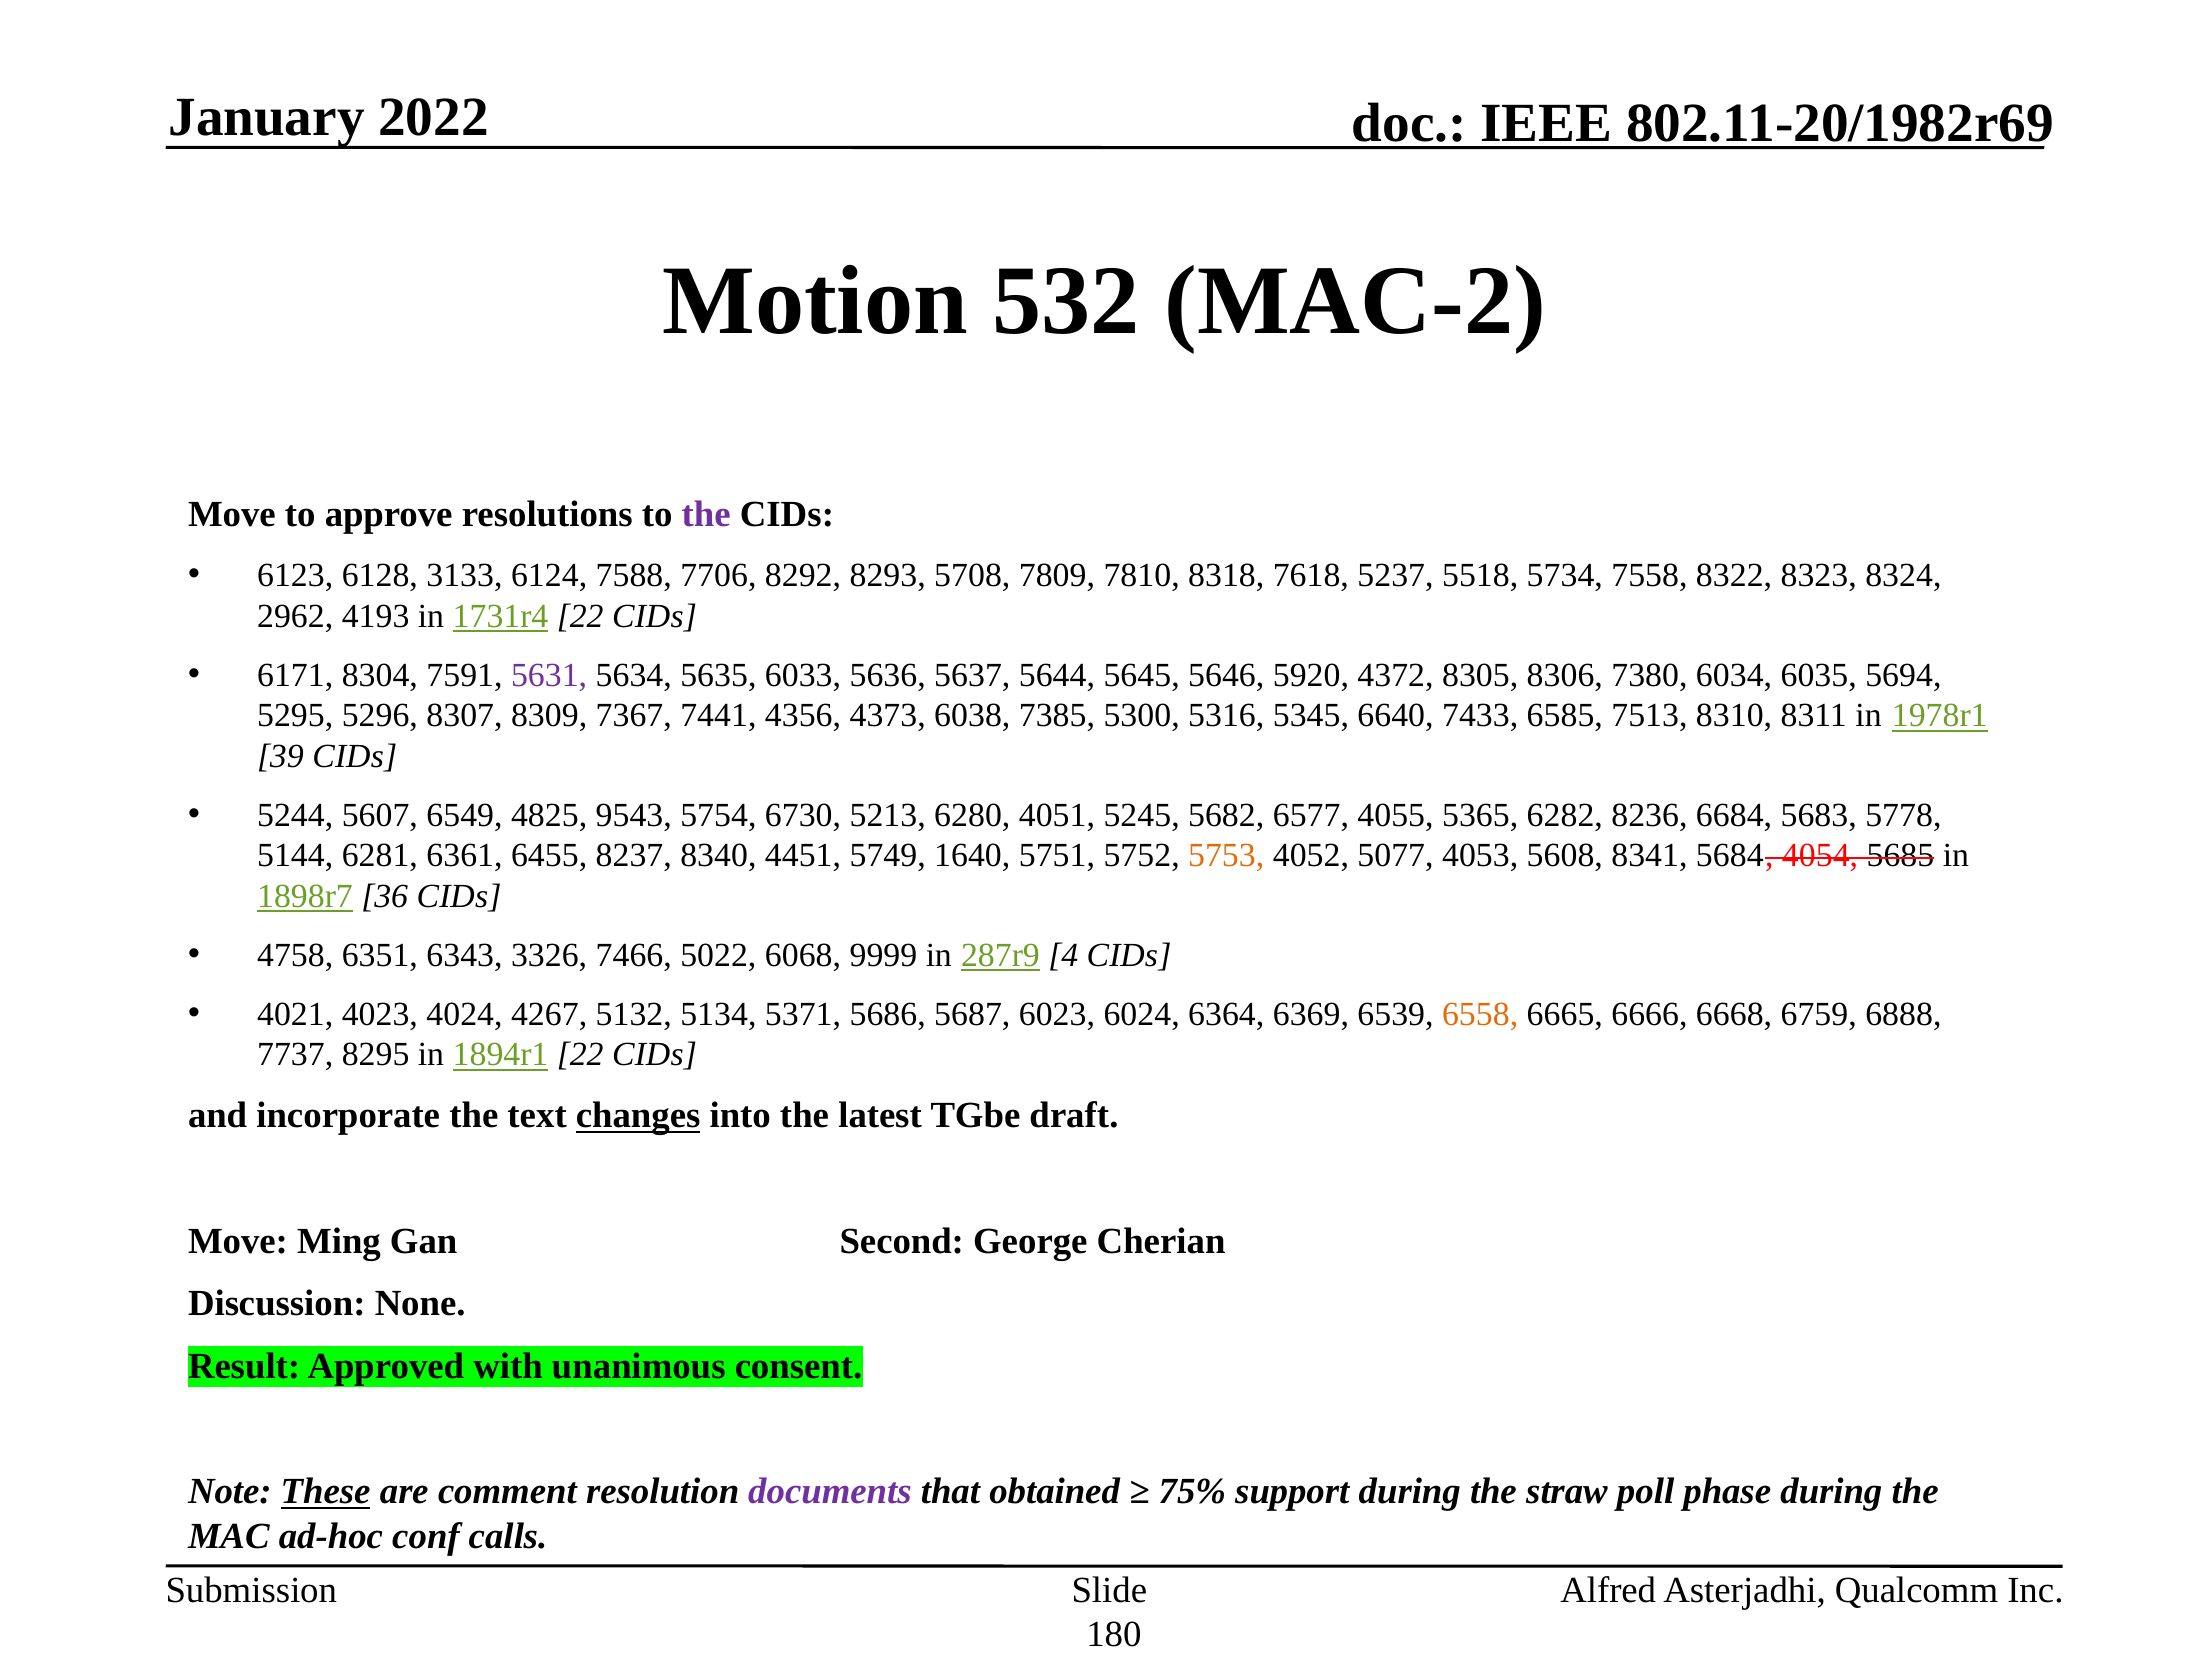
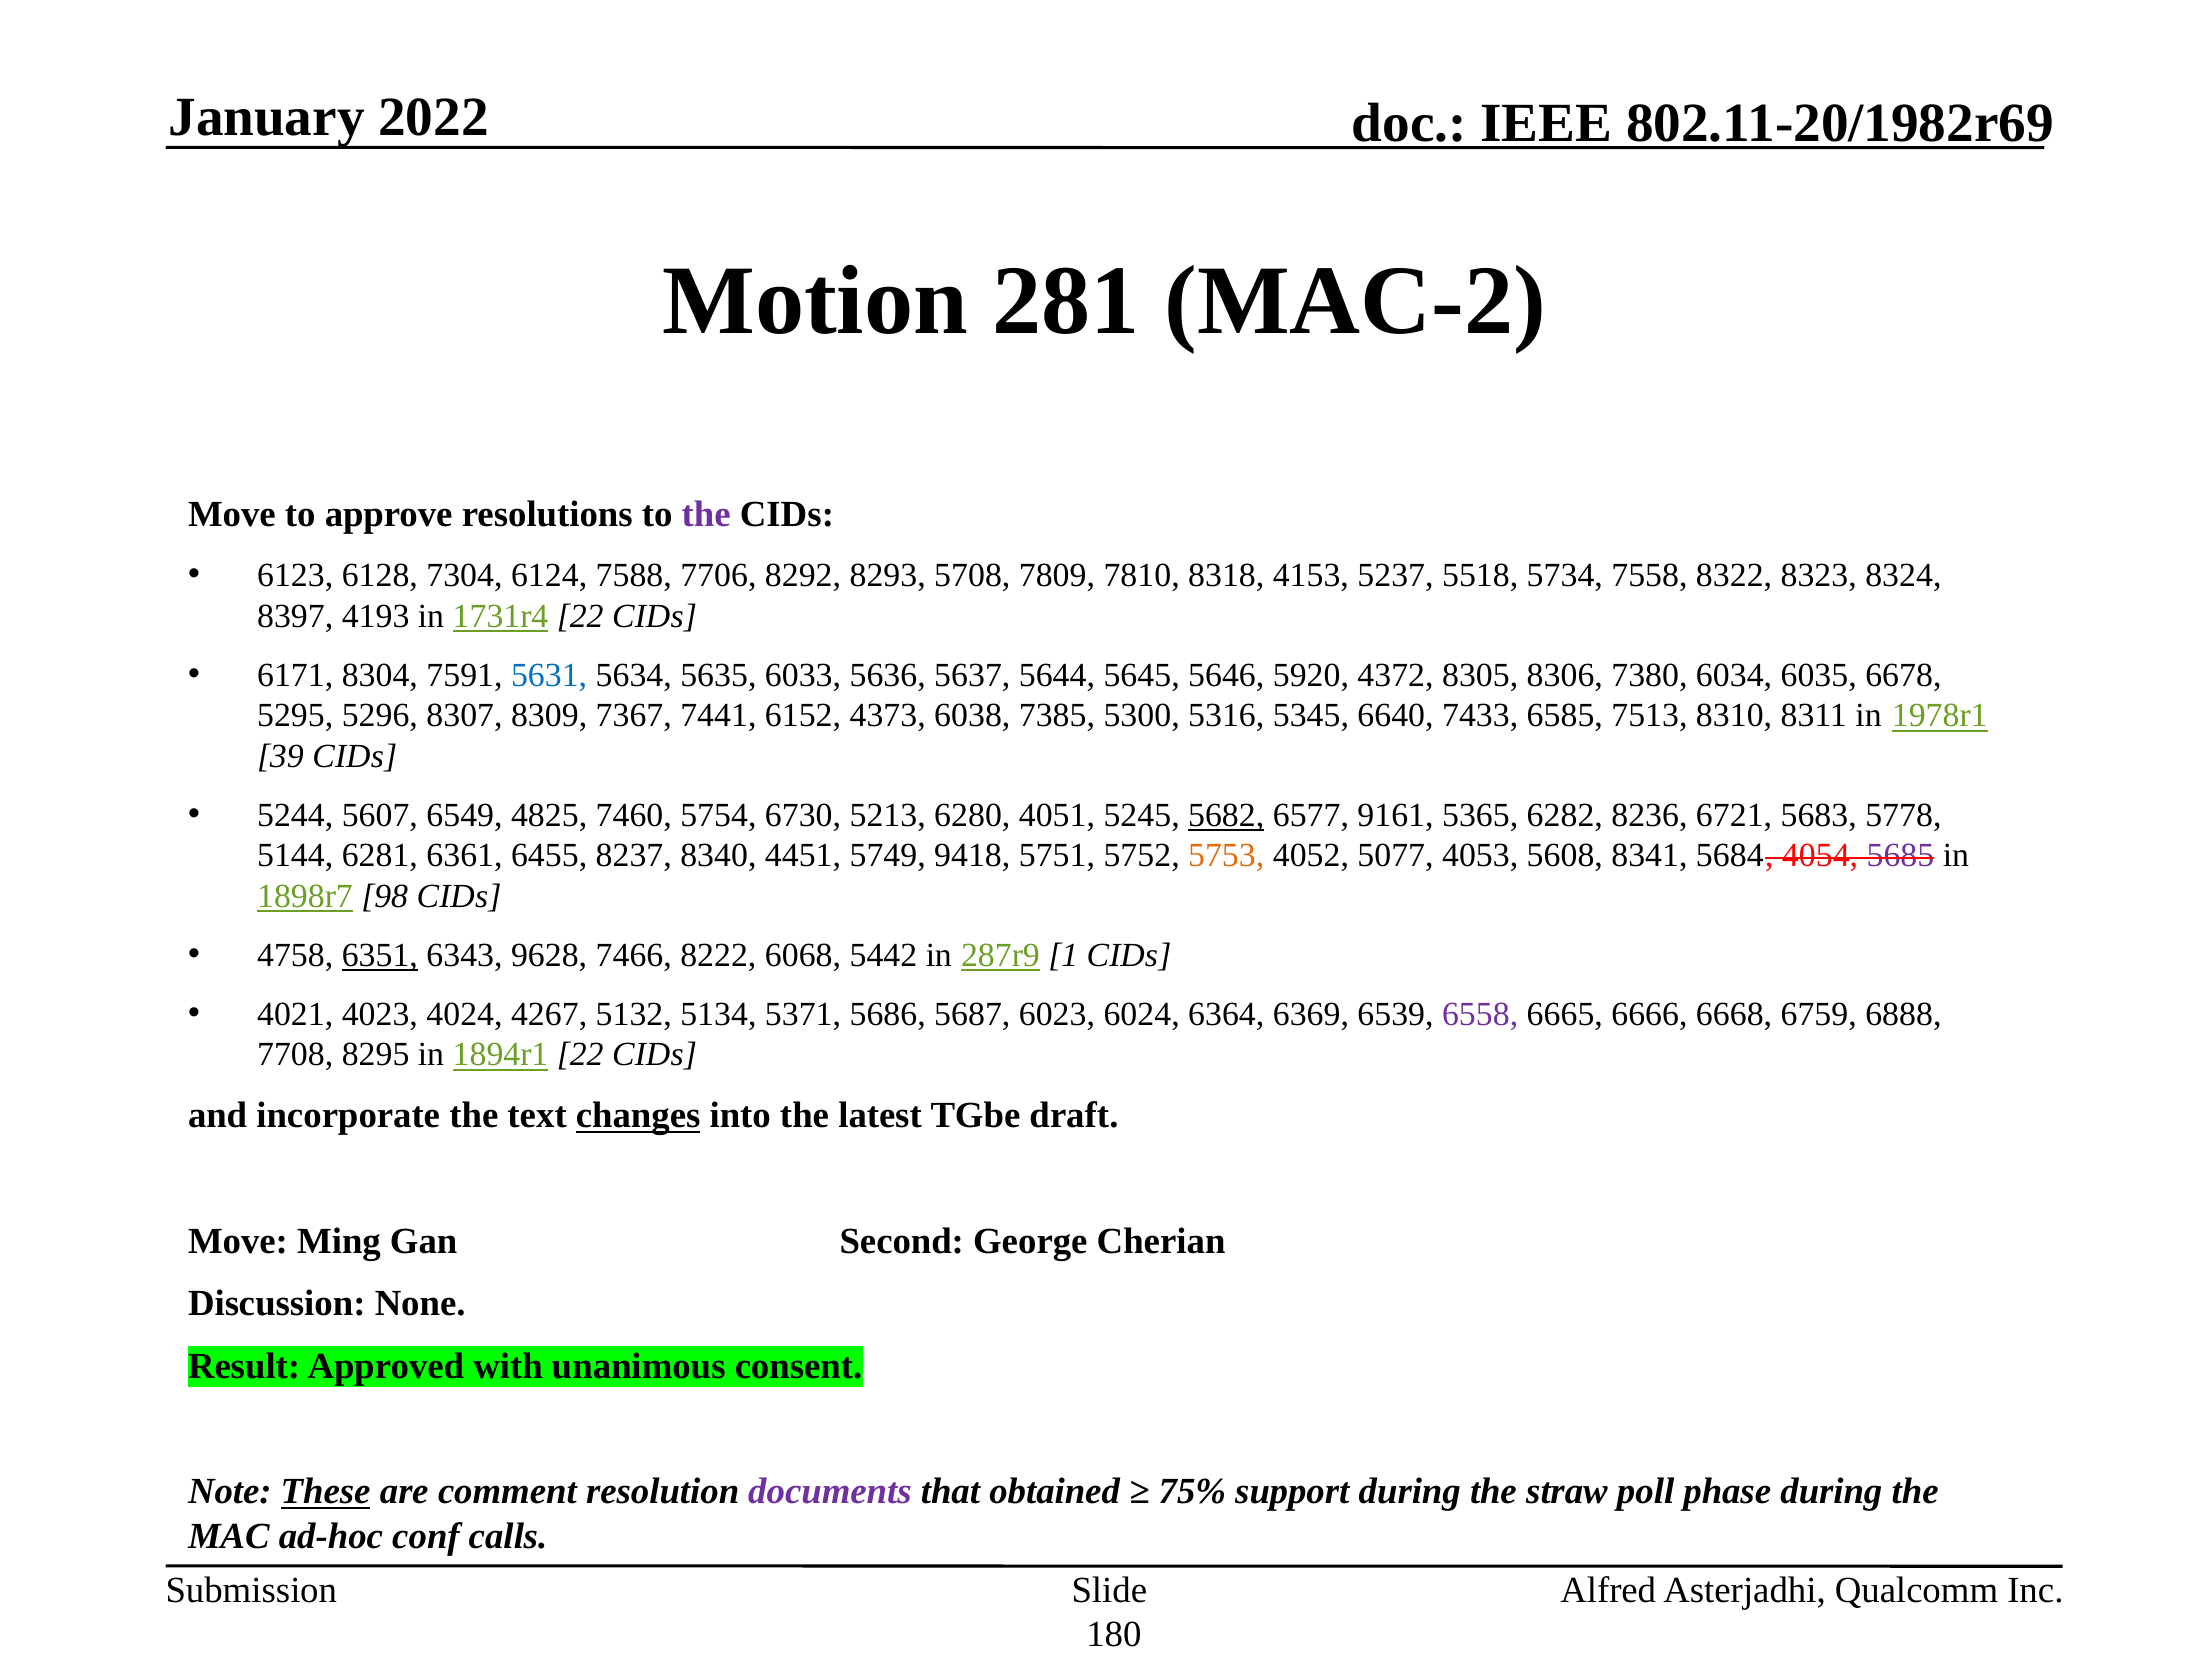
532: 532 -> 281 (1066, 301)
3133: 3133 -> 7304 (464, 575)
7618: 7618 -> 4153 (1311, 575)
2962: 2962 -> 8397 (295, 616)
5631 colour: purple -> blue (549, 675)
5694: 5694 -> 6678 (1903, 675)
4356: 4356 -> 6152 (803, 715)
9543: 9543 -> 7460 (634, 815)
5682 underline: none -> present (1226, 815)
4055: 4055 -> 9161 (1396, 815)
6684: 6684 -> 6721 (1734, 815)
1640: 1640 -> 9418 (972, 855)
5685 colour: black -> purple (1900, 855)
36: 36 -> 98 (385, 896)
6351 underline: none -> present (380, 955)
3326: 3326 -> 9628 (549, 955)
5022: 5022 -> 8222 (718, 955)
9999: 9999 -> 5442 (883, 955)
4: 4 -> 1 (1063, 955)
6558 colour: orange -> purple (1480, 1014)
7737: 7737 -> 7708 (295, 1054)
